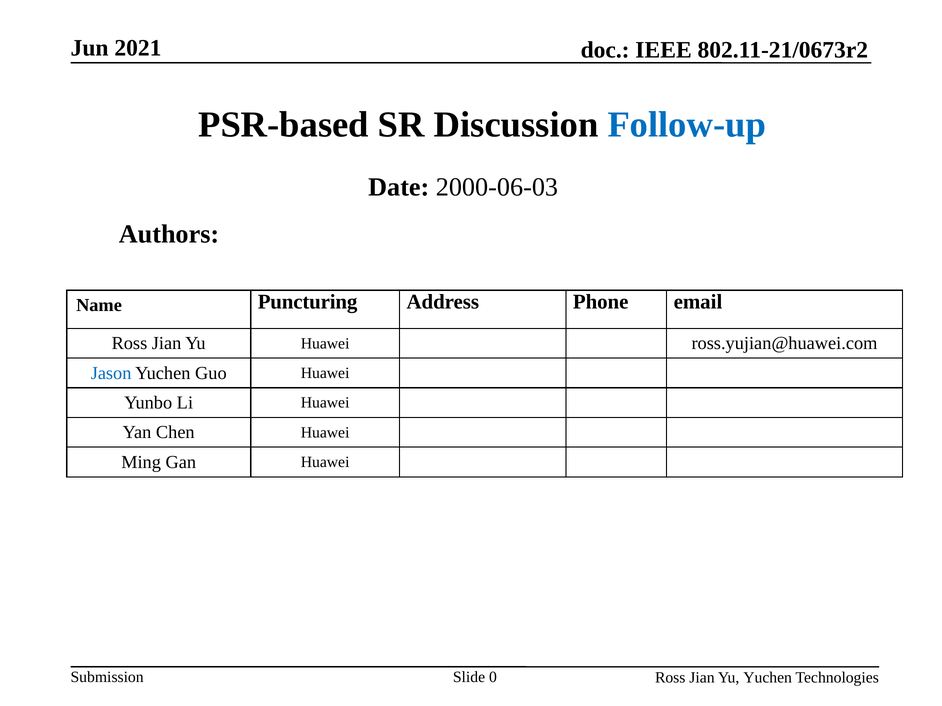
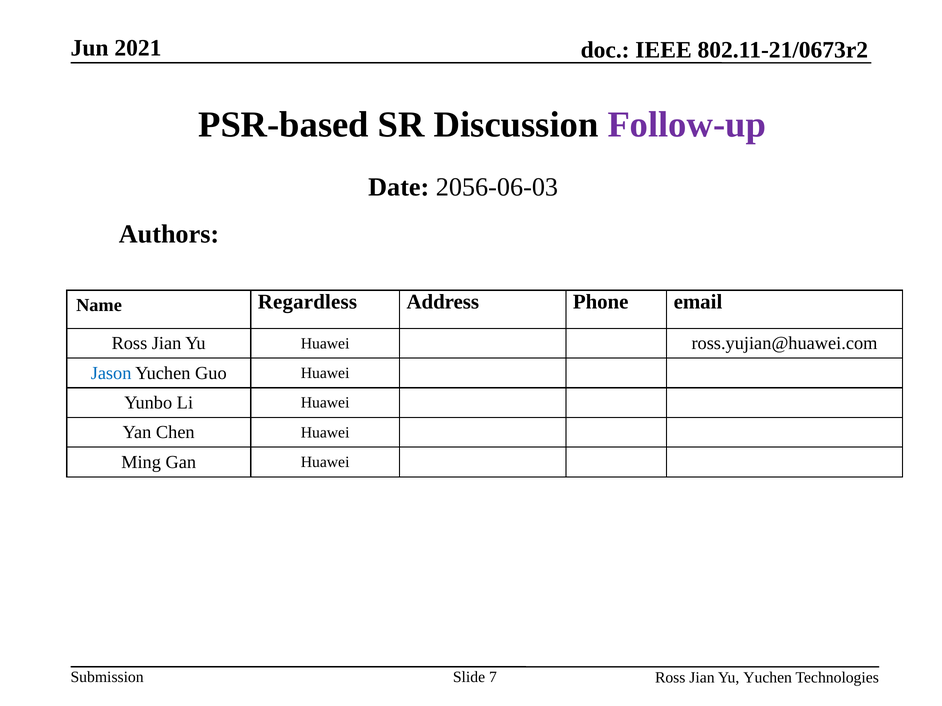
Follow-up colour: blue -> purple (687, 125)
2000-06-03: 2000-06-03 -> 2056-06-03 (497, 187)
Puncturing: Puncturing -> Regardless (307, 302)
0: 0 -> 7 (493, 678)
